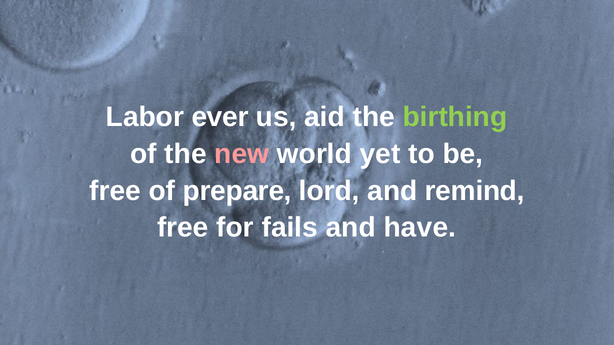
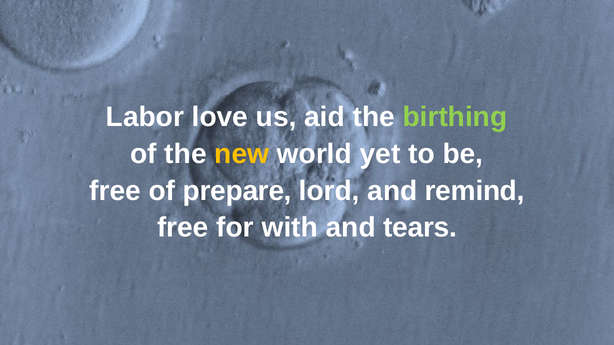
ever: ever -> love (220, 117)
new colour: pink -> yellow (242, 154)
fails: fails -> with (290, 228)
have: have -> tears (420, 228)
